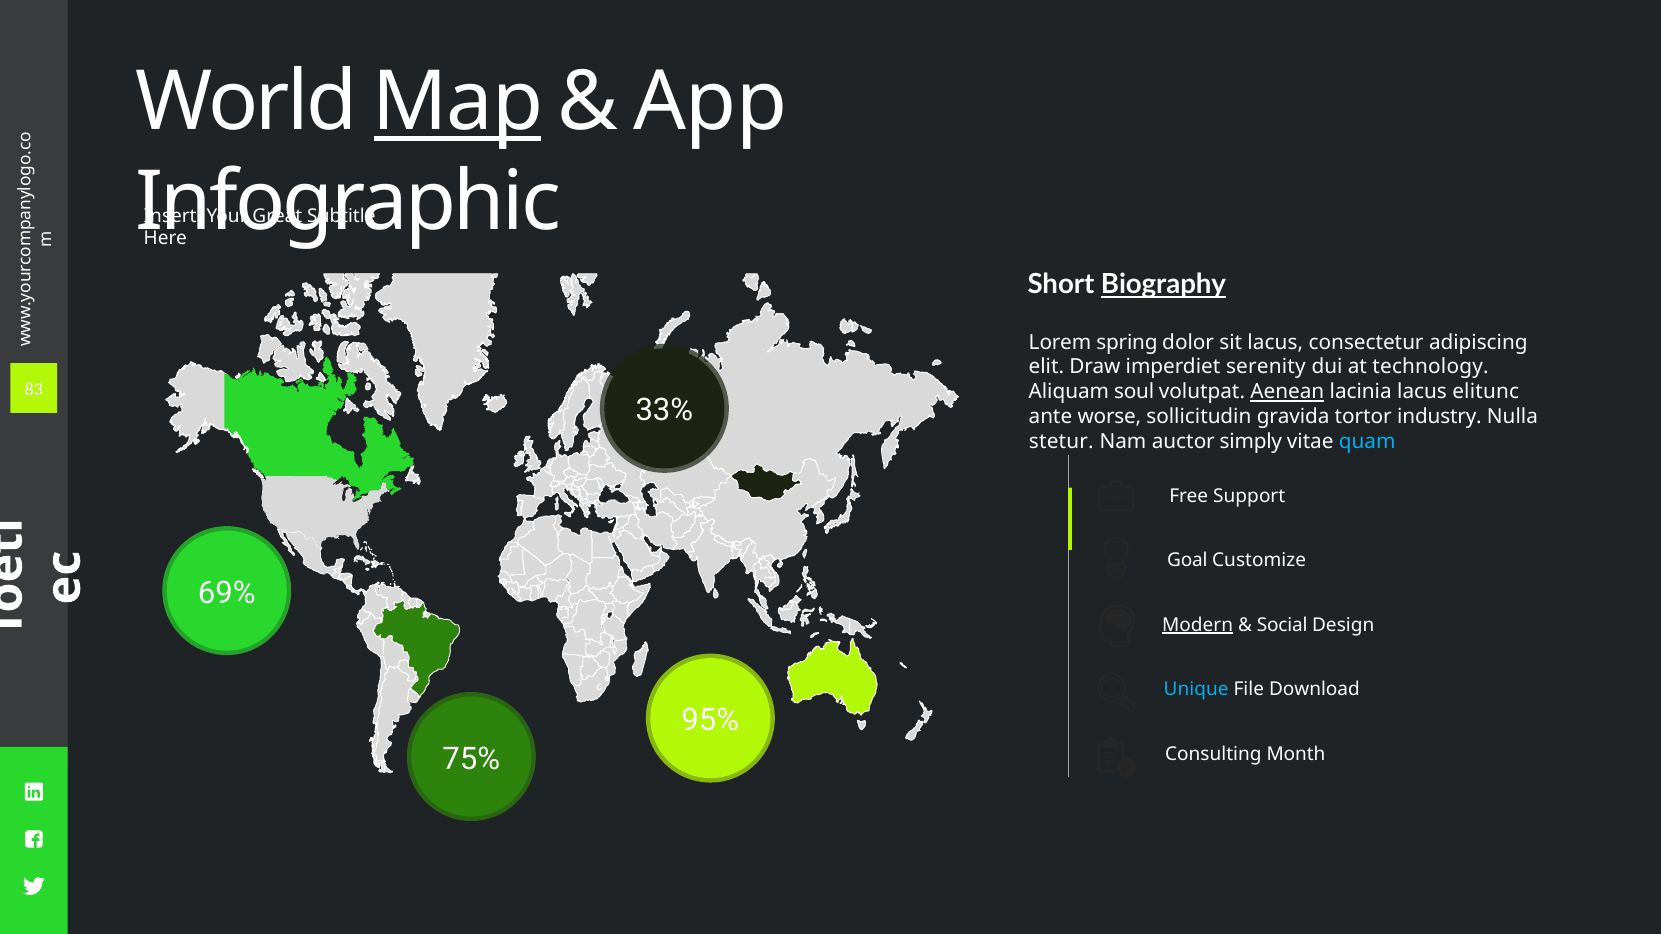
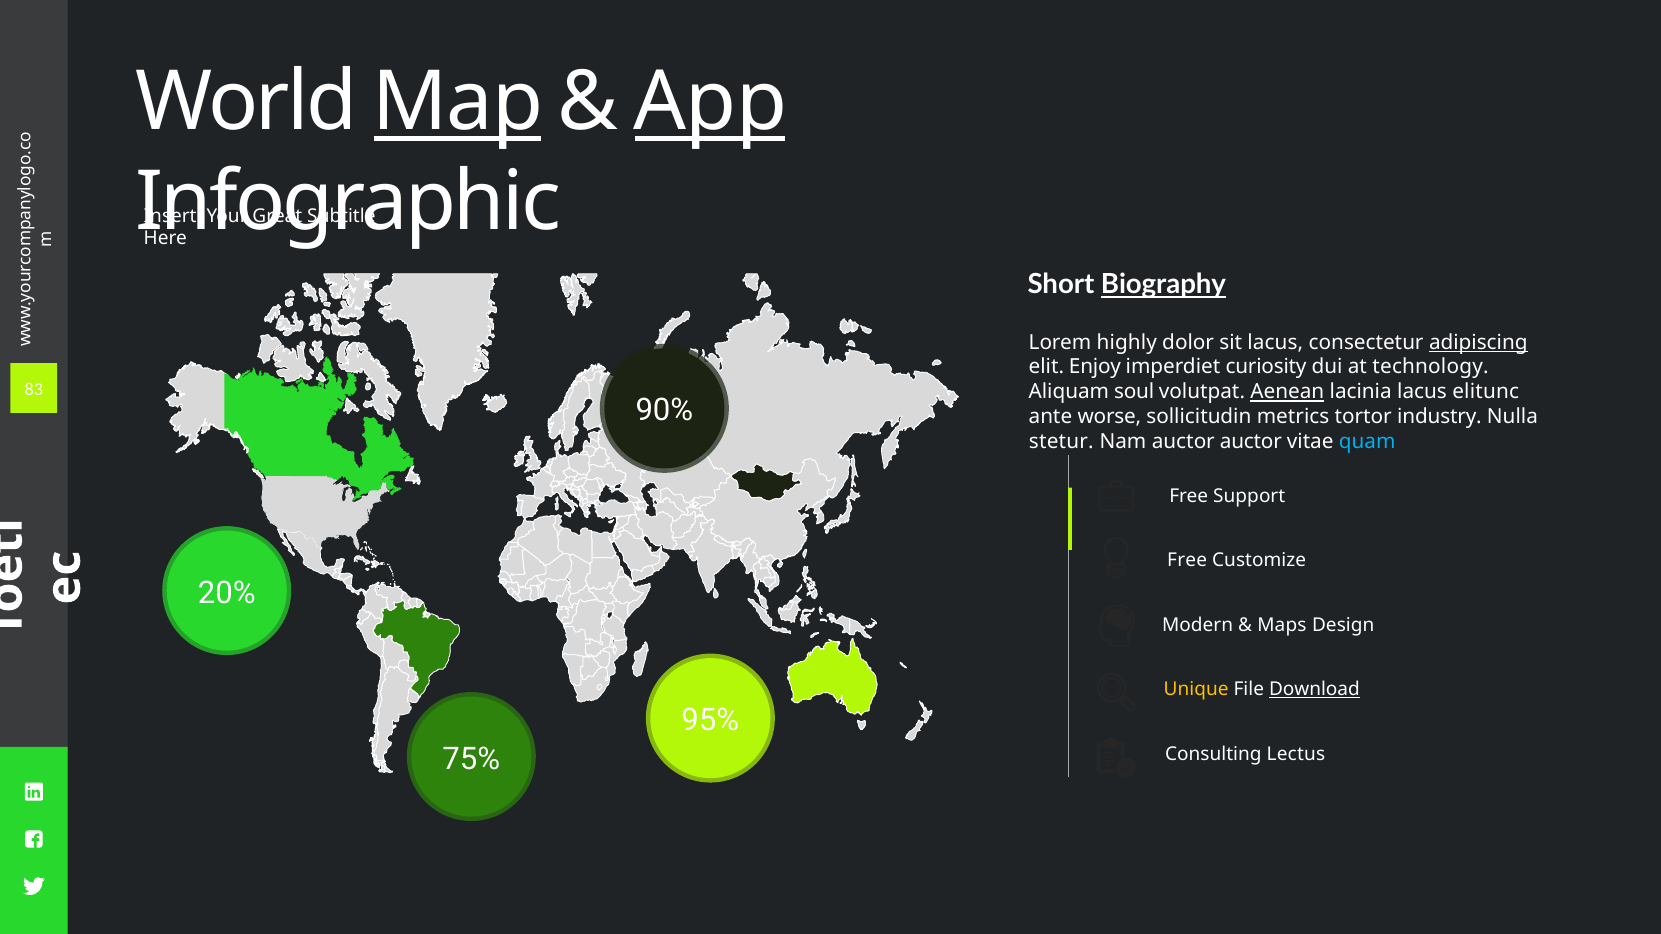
App underline: none -> present (710, 103)
spring: spring -> highly (1127, 342)
adipiscing underline: none -> present (1478, 342)
Draw: Draw -> Enjoy (1095, 367)
serenity: serenity -> curiosity (1266, 367)
33%: 33% -> 90% (664, 411)
gravida: gravida -> metrics (1293, 417)
auctor simply: simply -> auctor (1251, 442)
Goal: Goal -> Free (1187, 561)
69%: 69% -> 20% (227, 593)
Modern underline: present -> none (1198, 625)
Social: Social -> Maps (1282, 625)
Unique colour: light blue -> yellow (1196, 690)
Download underline: none -> present (1314, 690)
Month: Month -> Lectus (1296, 754)
